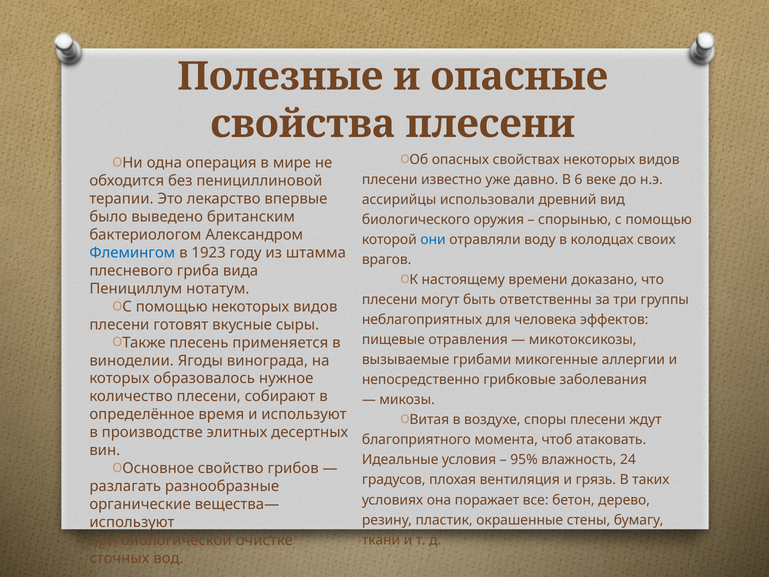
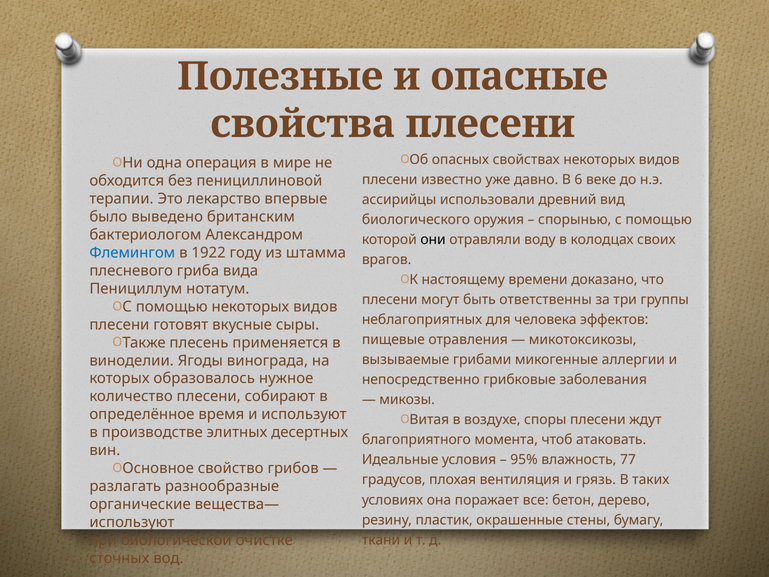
они colour: blue -> black (433, 240)
1923: 1923 -> 1922 (209, 253)
24: 24 -> 77 (628, 460)
